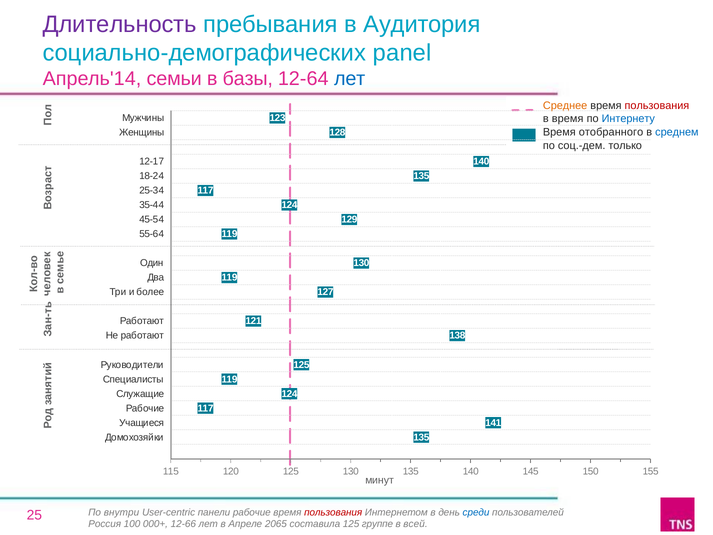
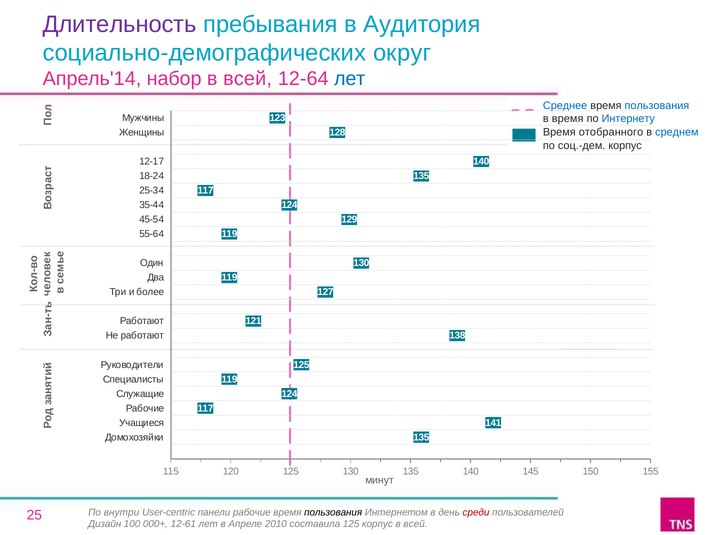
panel: panel -> округ (402, 53)
семьи: семьи -> набор (174, 79)
базы: базы -> всей (248, 79)
Среднее colour: orange -> blue (565, 105)
пользования colour: red -> blue (657, 105)
соц.-дем только: только -> корпус (625, 145)
пользования colour: red -> black (333, 512)
среди colour: blue -> red (476, 512)
Россия: Россия -> Дизайн (105, 524)
12-66: 12-66 -> 12-61 (183, 524)
2065: 2065 -> 2010 (276, 524)
125 группе: группе -> корпус (377, 524)
